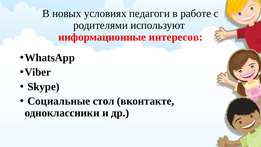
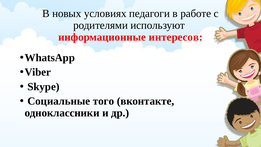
стол: стол -> того (104, 101)
